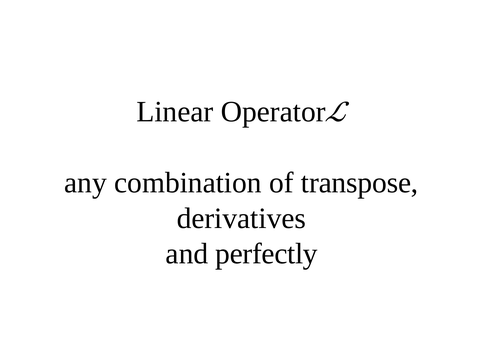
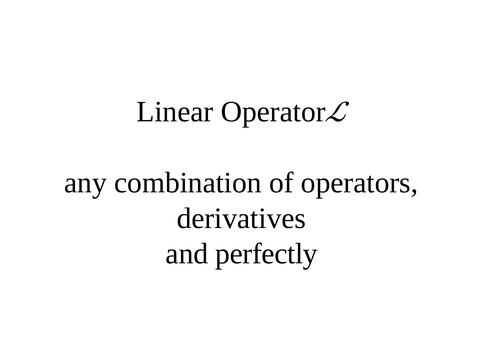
transpose: transpose -> operators (360, 182)
